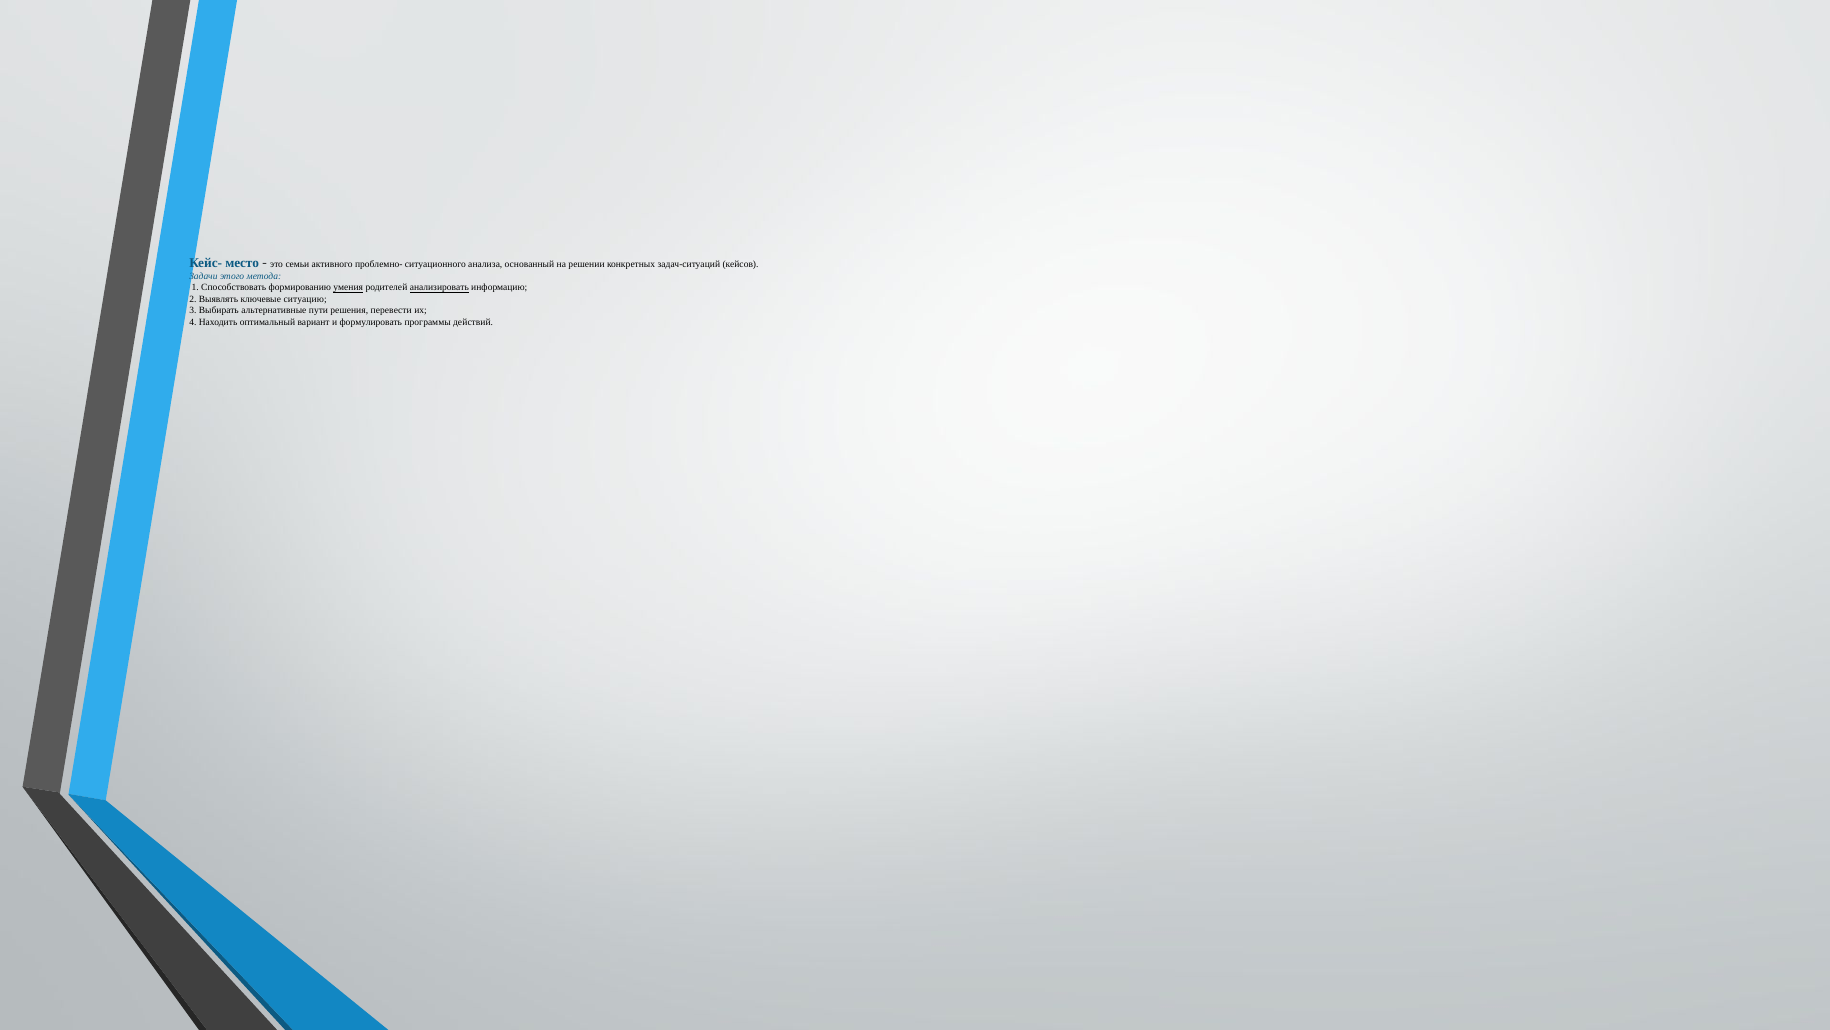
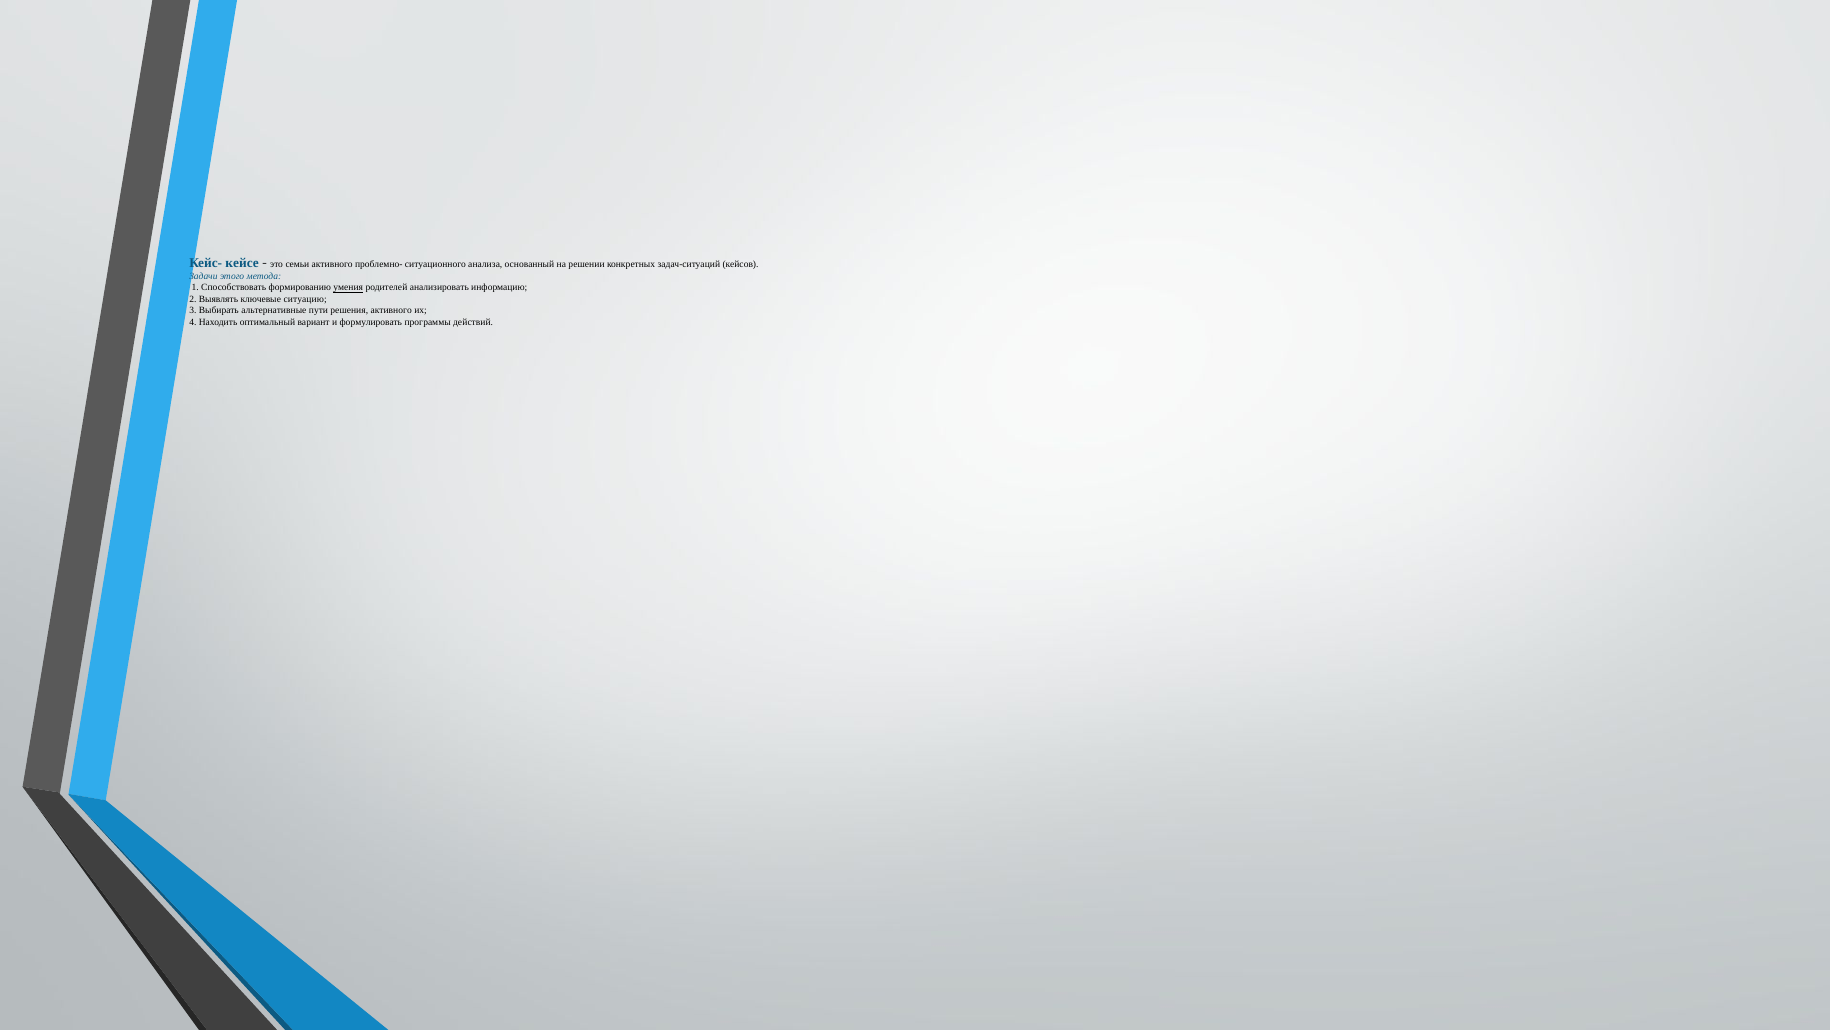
место: место -> кейсе (242, 263)
анализировать underline: present -> none (439, 288)
решения перевести: перевести -> активного (391, 310)
